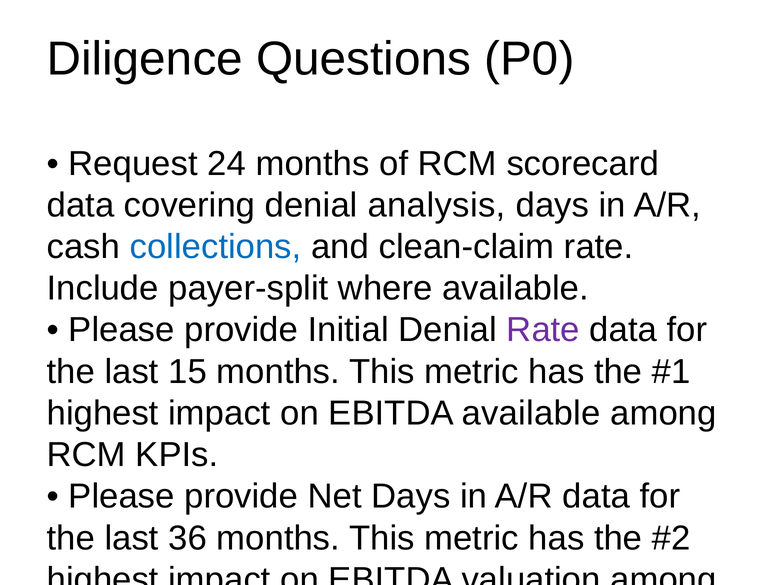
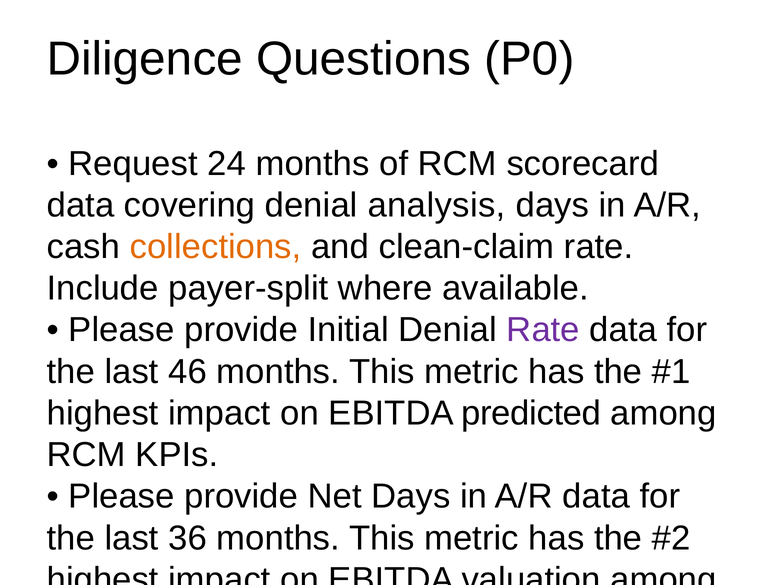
collections colour: blue -> orange (216, 247)
15: 15 -> 46 (188, 372)
EBITDA available: available -> predicted (531, 414)
